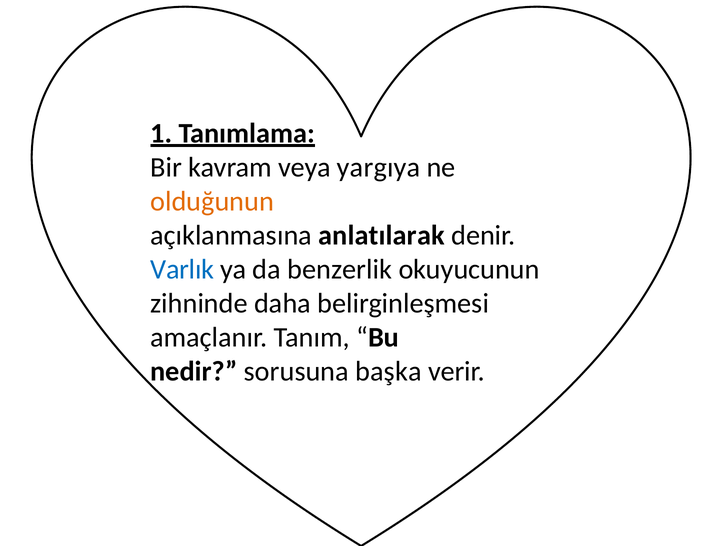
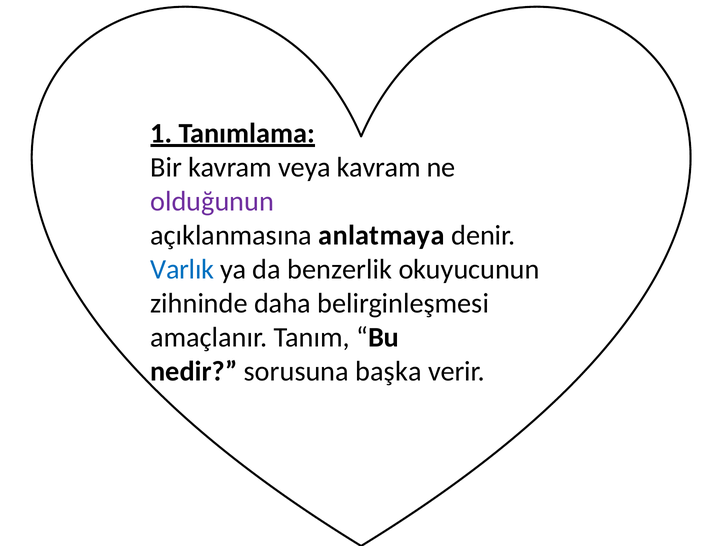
veya yargıya: yargıya -> kavram (379, 167)
olduğunun colour: orange -> purple (212, 201)
anlatılarak: anlatılarak -> anlatmaya (382, 235)
